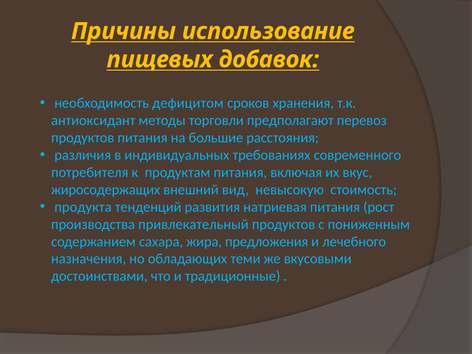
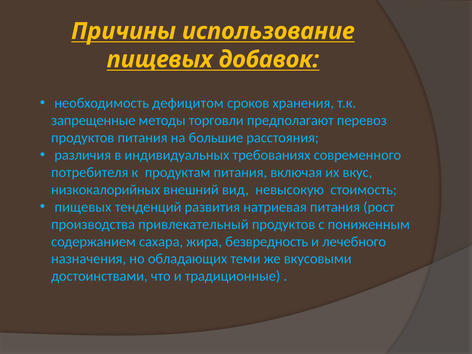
антиоксидант: антиоксидант -> запрещенные (93, 120)
жиросодержащих: жиросодержащих -> низкокалорийных (106, 190)
продукта: продукта -> пищевых (83, 207)
предложения: предложения -> безвредность (267, 242)
